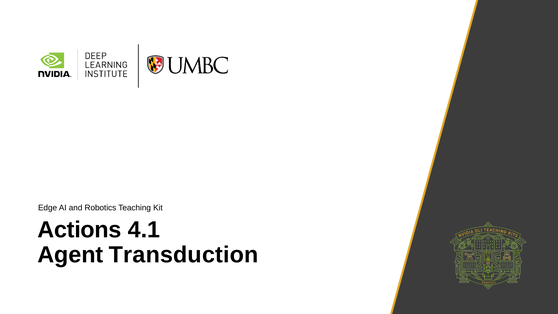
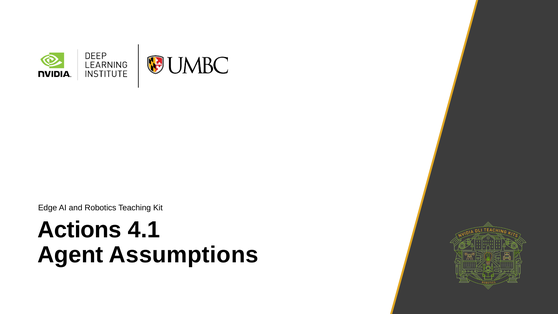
Transduction: Transduction -> Assumptions (184, 255)
